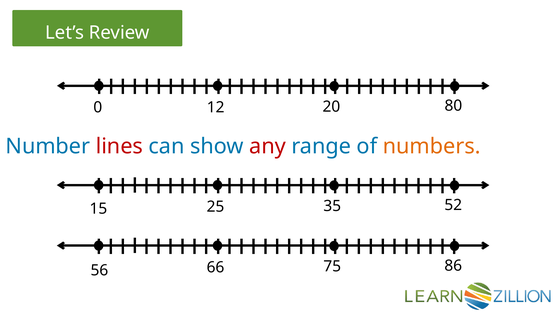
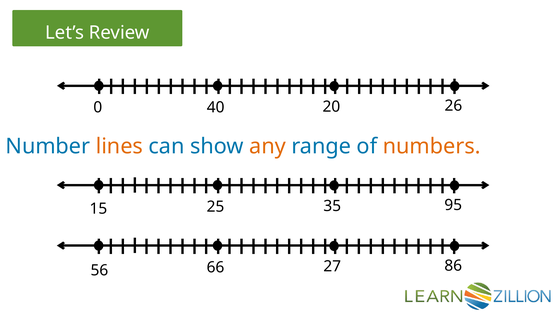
12: 12 -> 40 (216, 107)
80: 80 -> 26 (453, 106)
lines colour: red -> orange (119, 146)
any colour: red -> orange (268, 146)
52: 52 -> 95 (453, 205)
75: 75 -> 27 (332, 266)
